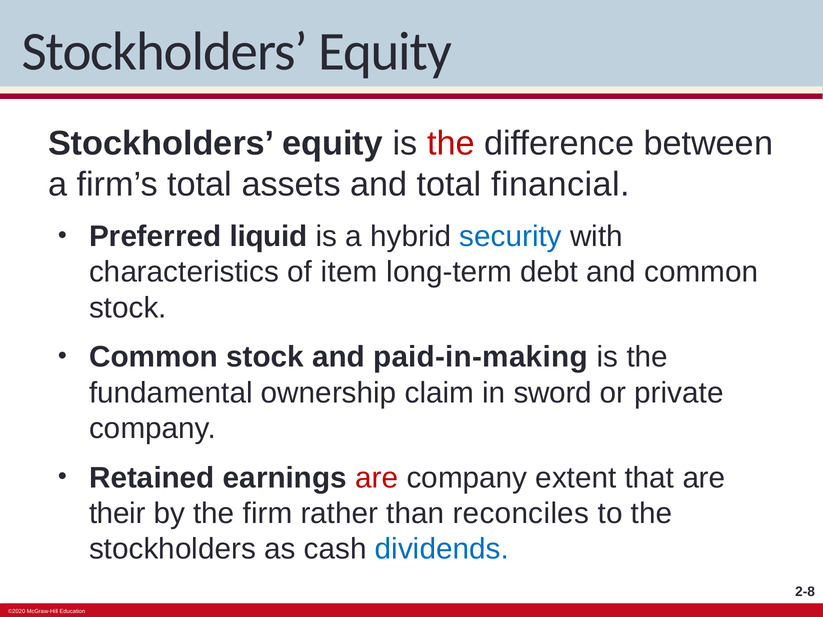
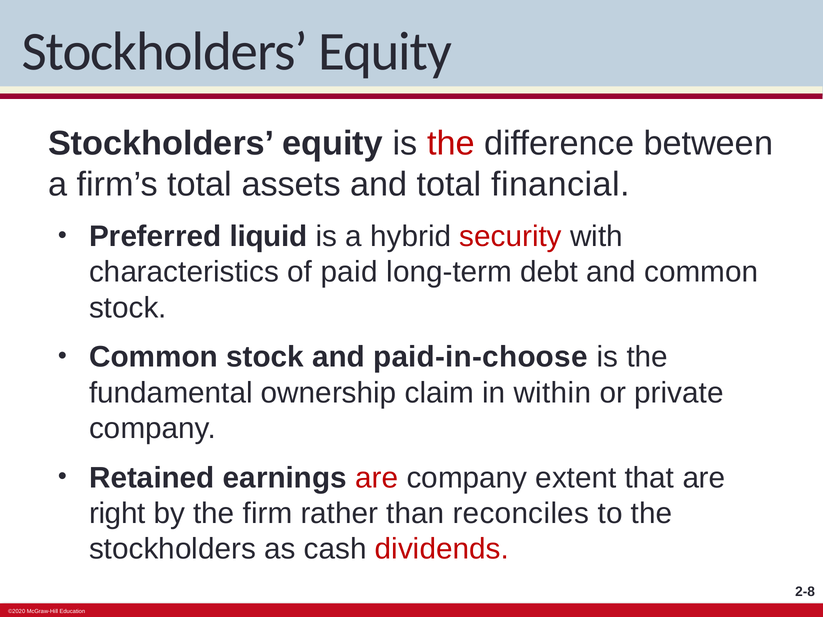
security colour: blue -> red (511, 237)
item: item -> paid (349, 272)
paid-in-making: paid-in-making -> paid-in-choose (480, 357)
sword: sword -> within (552, 393)
their: their -> right (117, 514)
dividends colour: blue -> red (442, 549)
